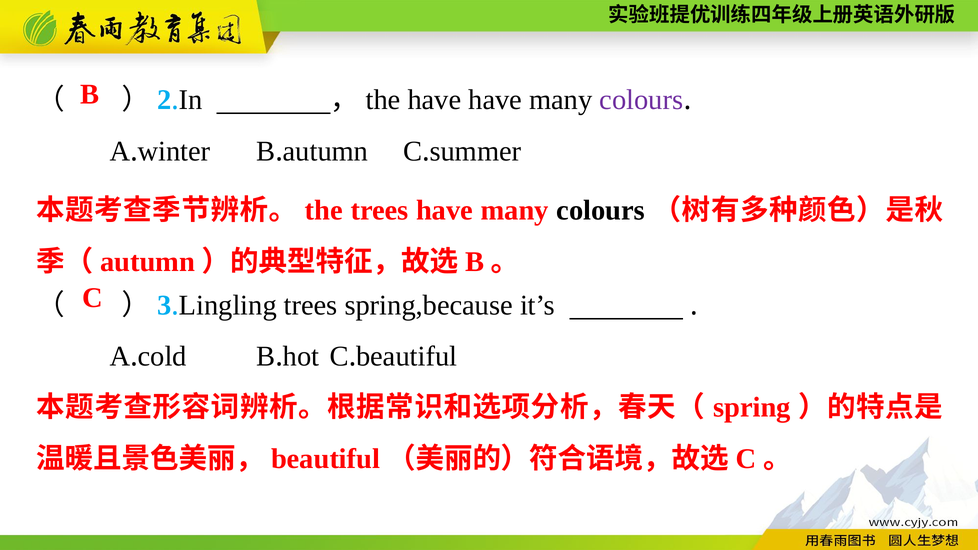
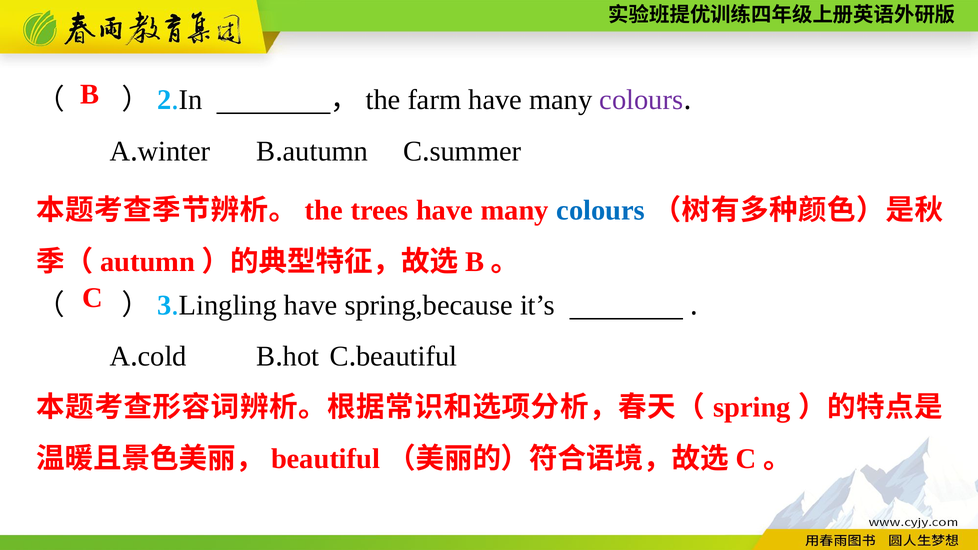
have: have -> farm (434, 100)
colours colour: black -> blue (601, 210)
trees: trees -> have (311, 305)
